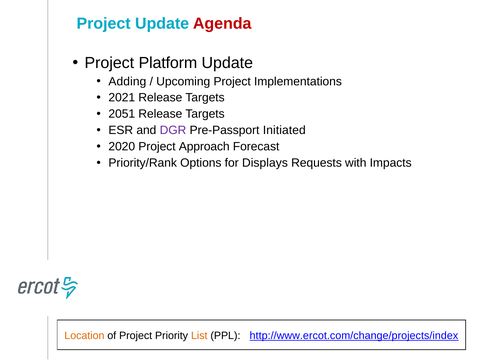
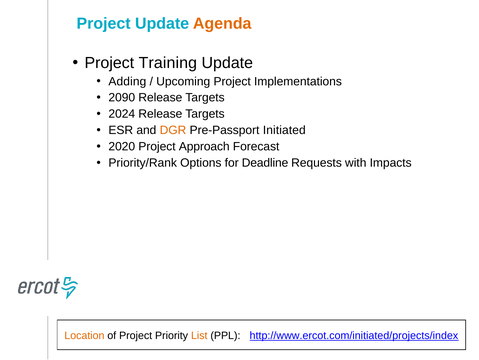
Agenda colour: red -> orange (222, 24)
Platform: Platform -> Training (168, 63)
2021: 2021 -> 2090 (122, 97)
2051: 2051 -> 2024 (122, 114)
DGR colour: purple -> orange (173, 130)
Displays: Displays -> Deadline (265, 162)
http://www.ercot.com/change/projects/index: http://www.ercot.com/change/projects/index -> http://www.ercot.com/initiated/projects/index (354, 335)
